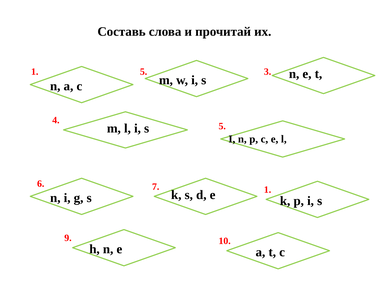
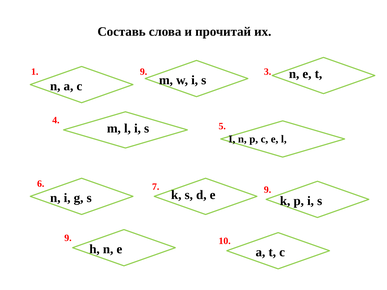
1 5: 5 -> 9 (144, 72)
7 1: 1 -> 9 (268, 190)
